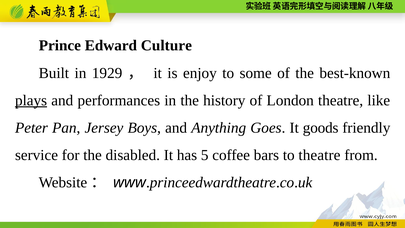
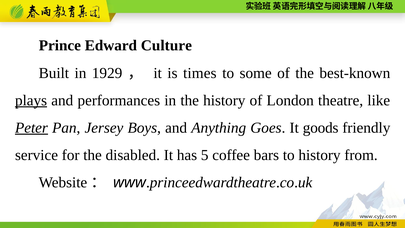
enjoy: enjoy -> times (200, 73)
Peter underline: none -> present (31, 128)
to theatre: theatre -> history (320, 155)
